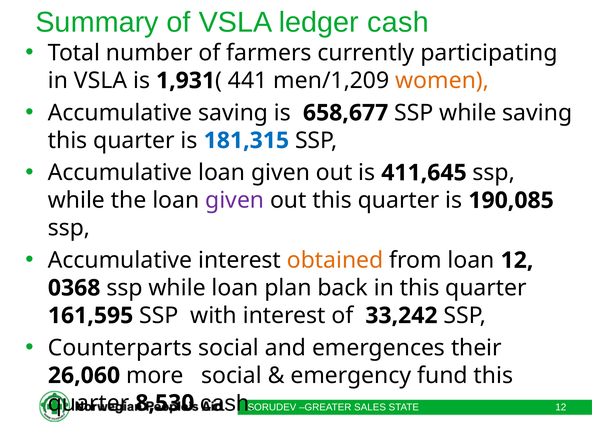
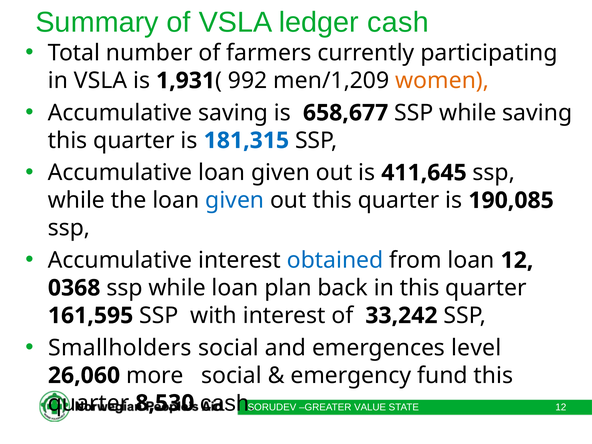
441: 441 -> 992 (248, 81)
given colour: purple -> blue (235, 200)
obtained colour: orange -> blue (335, 260)
Counterparts: Counterparts -> Smallholders (120, 348)
their: their -> level (476, 348)
SALES: SALES -> VALUE (370, 407)
